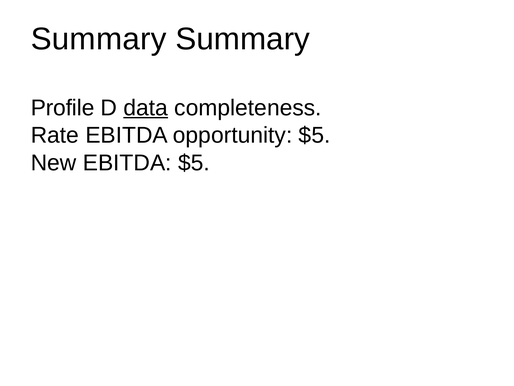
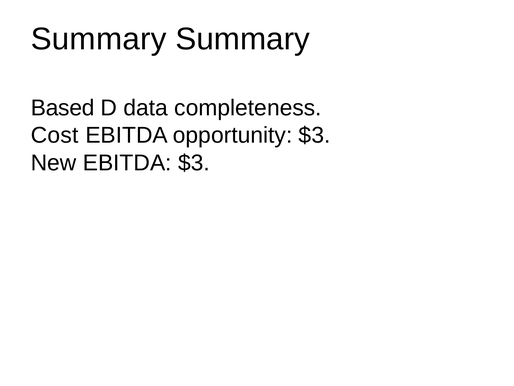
Profile: Profile -> Based (63, 108)
data underline: present -> none (146, 108)
Rate: Rate -> Cost (55, 135)
opportunity $5: $5 -> $3 (315, 135)
EBITDA $5: $5 -> $3 (194, 163)
